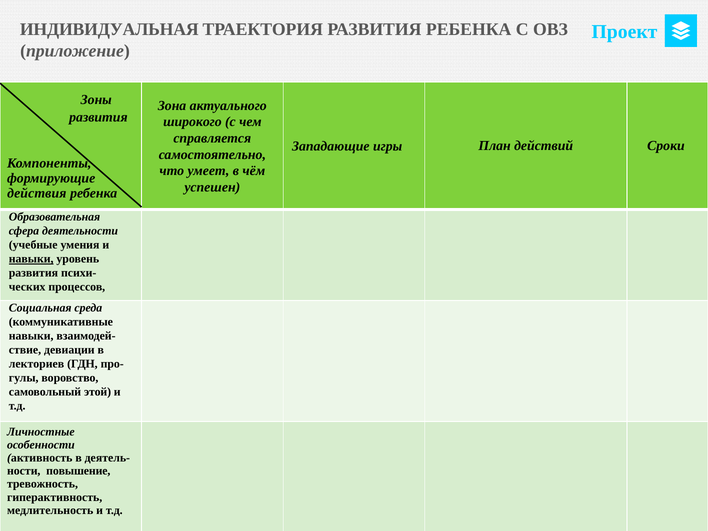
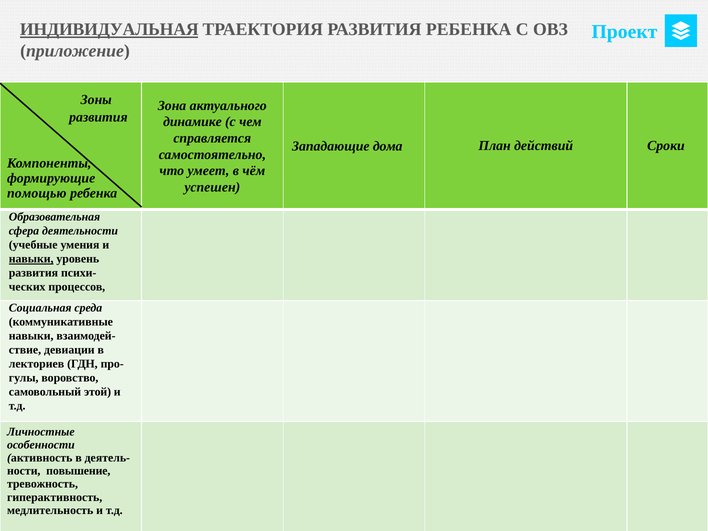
ИНДИВИДУАЛЬНАЯ underline: none -> present (109, 30)
широкого: широкого -> динамике (192, 122)
игры: игры -> дома (388, 146)
действия: действия -> помощью (37, 193)
